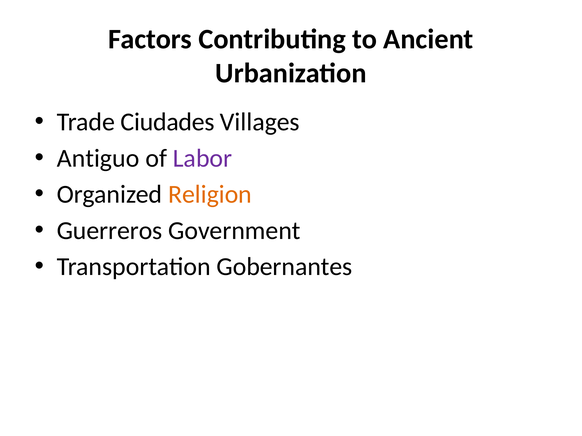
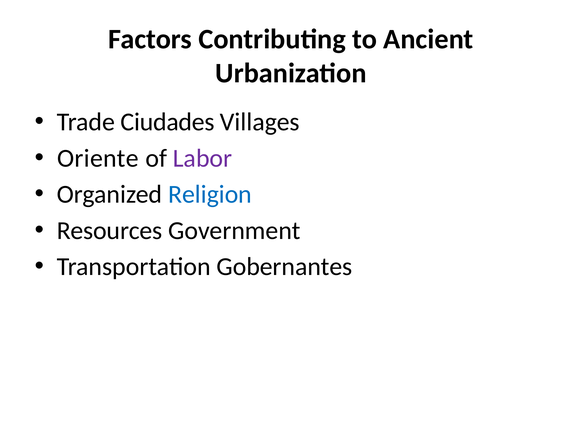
Antiguo: Antiguo -> Oriente (98, 158)
Religion colour: orange -> blue (210, 195)
Guerreros: Guerreros -> Resources (110, 231)
